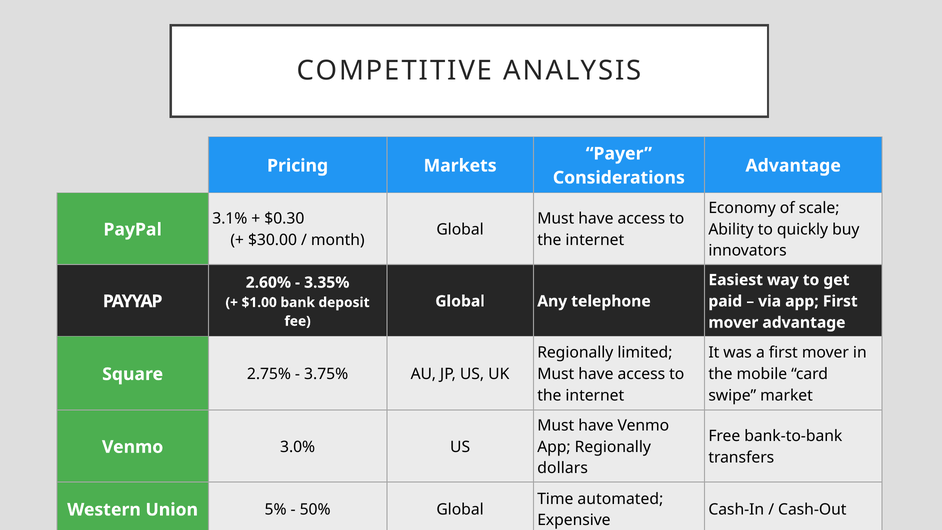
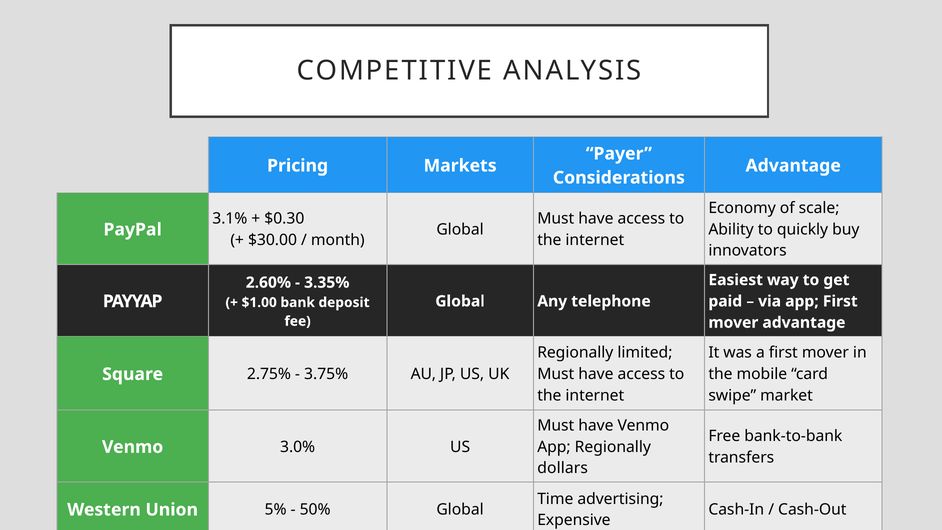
automated: automated -> advertising (620, 499)
